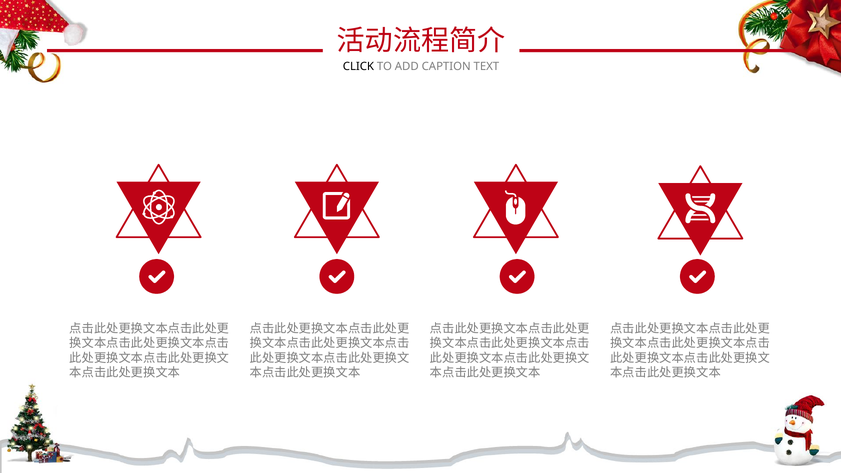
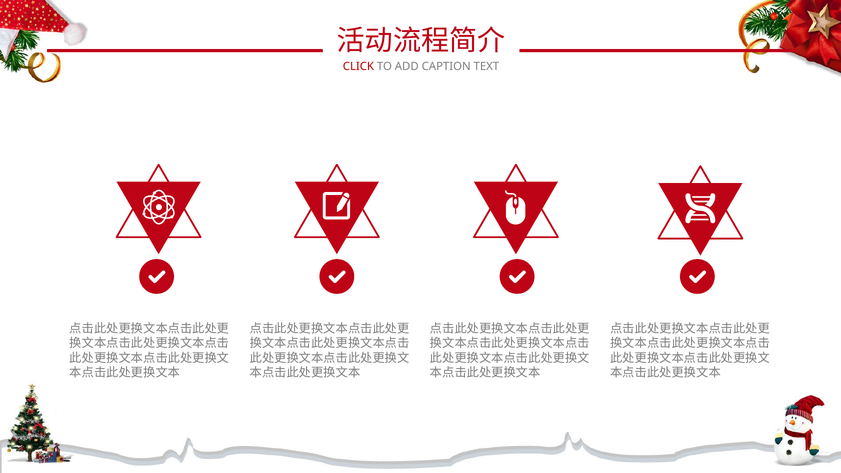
CLICK colour: black -> red (358, 66)
